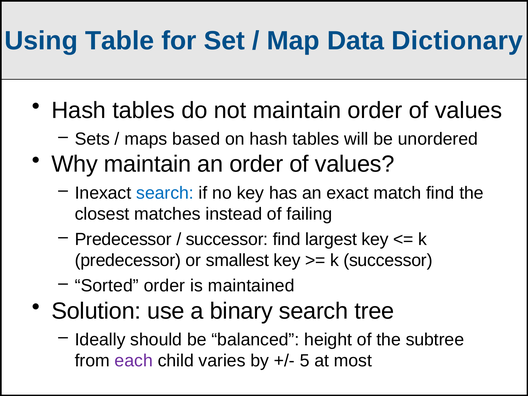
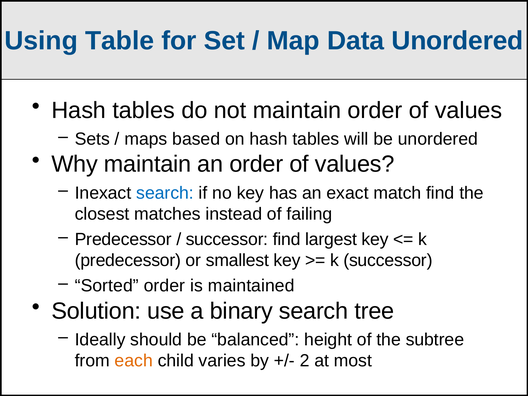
Data Dictionary: Dictionary -> Unordered (457, 41)
each colour: purple -> orange (134, 361)
5: 5 -> 2 (305, 361)
